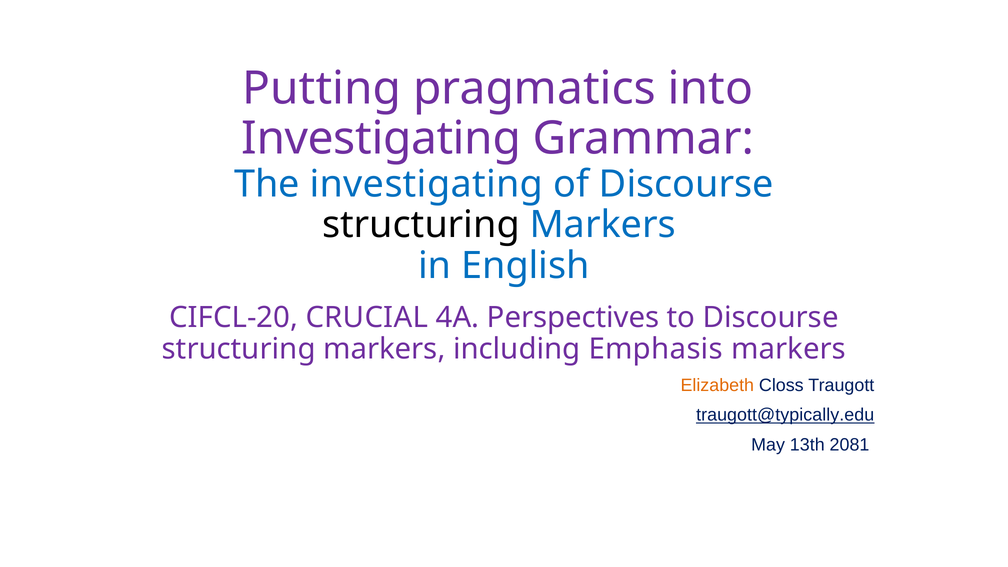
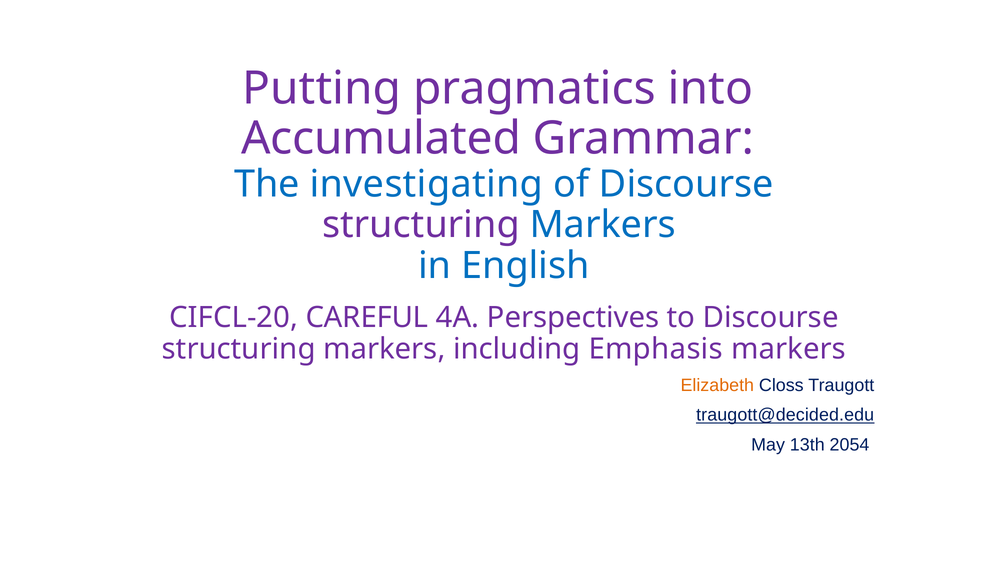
Investigating: Investigating -> Accumulated (381, 139)
structuring colour: black -> purple (421, 225)
CRUCIAL: CRUCIAL -> CAREFUL (367, 317)
traugott@typically.edu: traugott@typically.edu -> traugott@decided.edu (785, 415)
2081: 2081 -> 2054 (850, 445)
